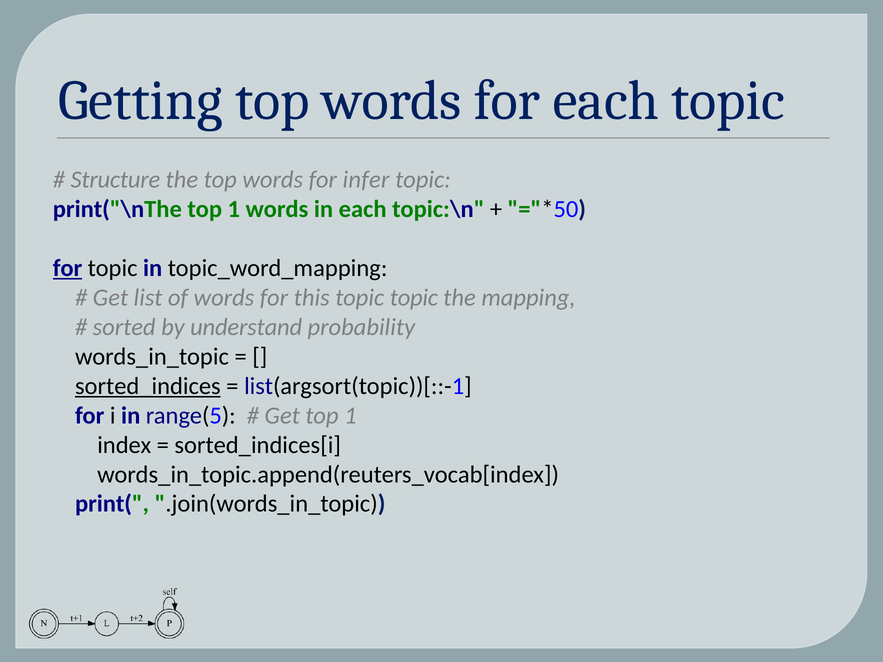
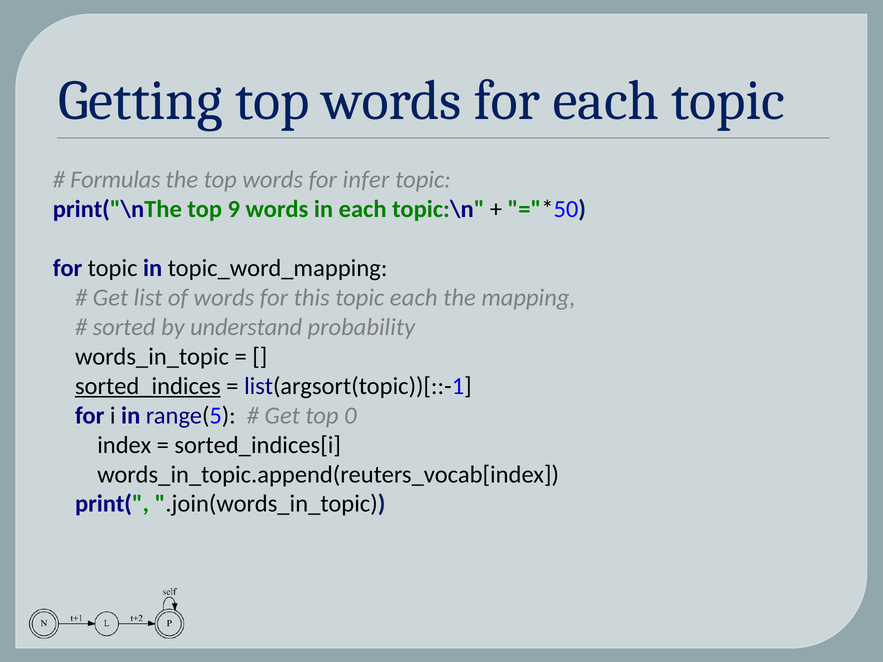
Structure: Structure -> Formulas (115, 180)
print("\nThe top 1: 1 -> 9 (234, 209)
for underline: present -> none (68, 268)
topic topic: topic -> each (414, 298)
Get top 1: 1 -> 0 (350, 416)
